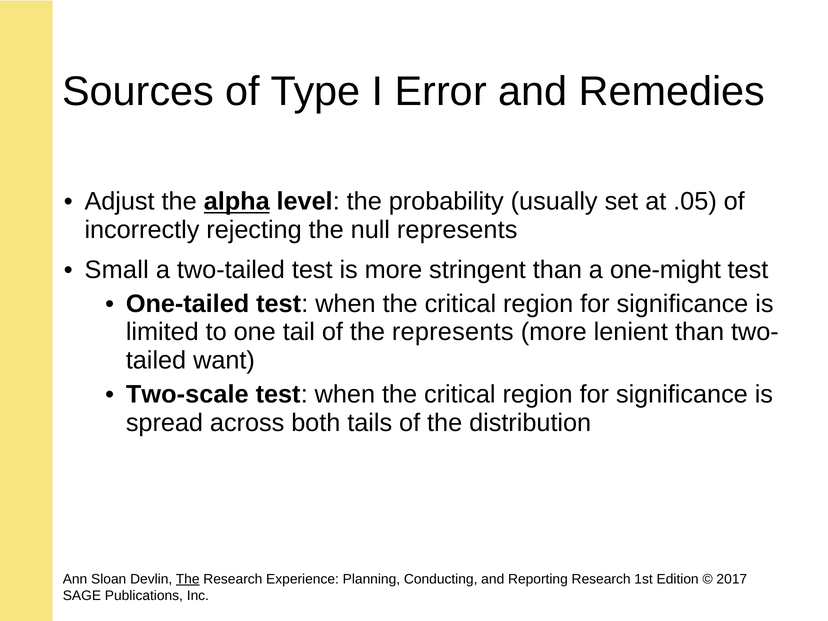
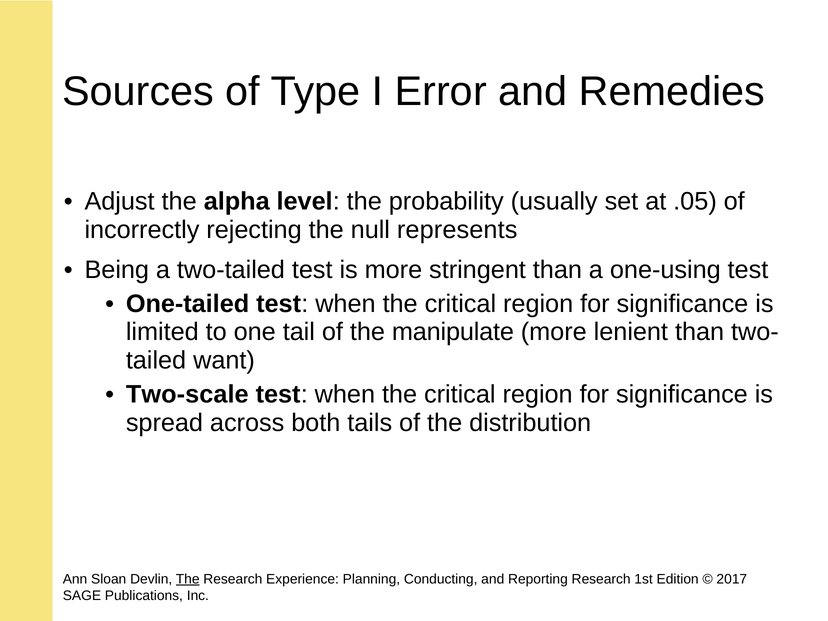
alpha underline: present -> none (237, 202)
Small: Small -> Being (117, 270)
one-might: one-might -> one-using (665, 270)
the represents: represents -> manipulate (453, 332)
